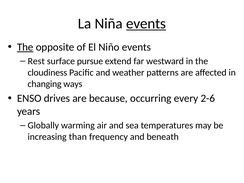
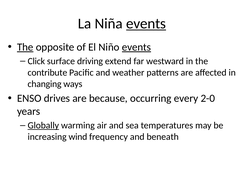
events underline: none -> present (136, 47)
Rest: Rest -> Click (36, 61)
pursue: pursue -> driving (90, 61)
cloudiness: cloudiness -> contribute (47, 73)
2-6: 2-6 -> 2-0 (208, 98)
Globally underline: none -> present (43, 125)
than: than -> wind (78, 137)
